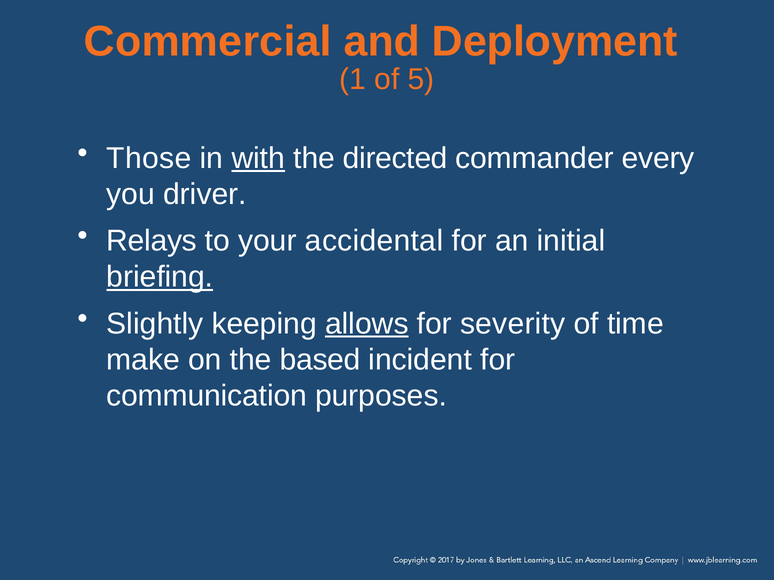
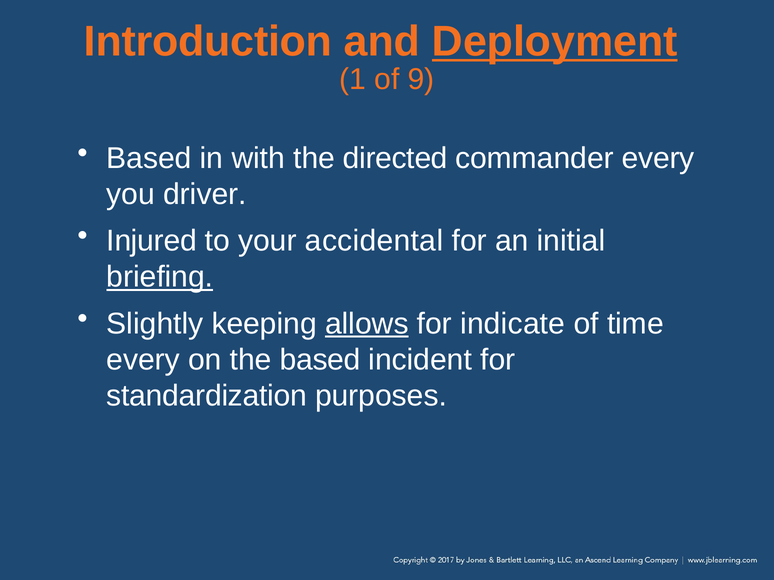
Commercial: Commercial -> Introduction (208, 42)
Deployment underline: none -> present (555, 42)
5: 5 -> 9 (421, 79)
Those: Those -> Based (149, 158)
with underline: present -> none (258, 158)
Relays: Relays -> Injured (152, 241)
severity: severity -> indicate (513, 324)
make: make -> every (143, 360)
communication: communication -> standardization (207, 396)
